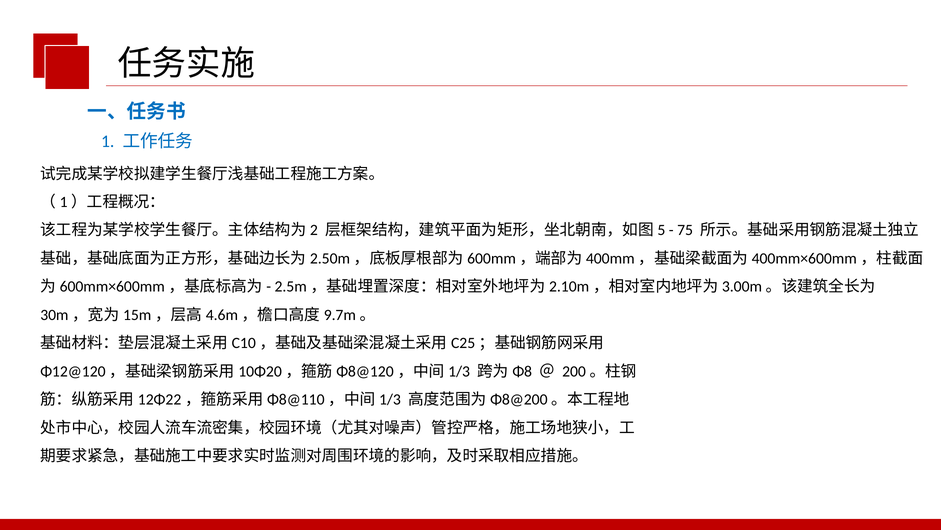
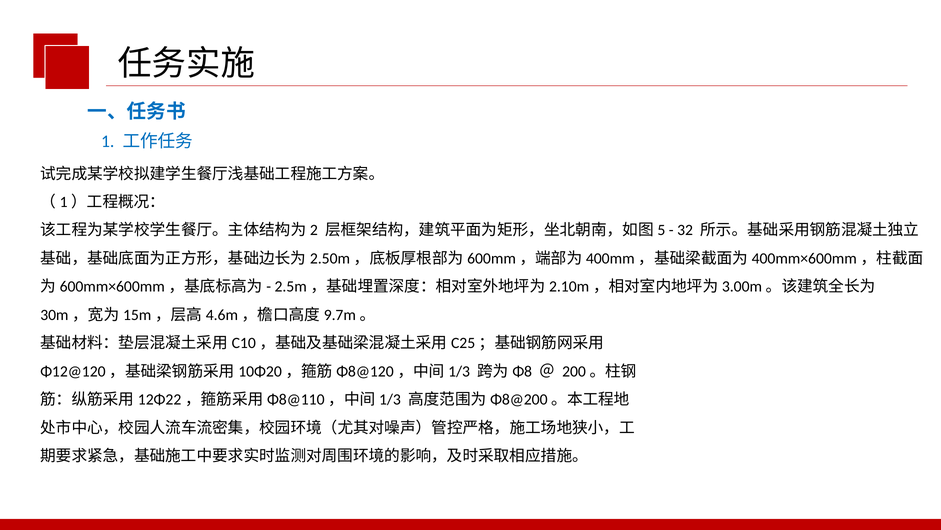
75: 75 -> 32 (685, 230)
